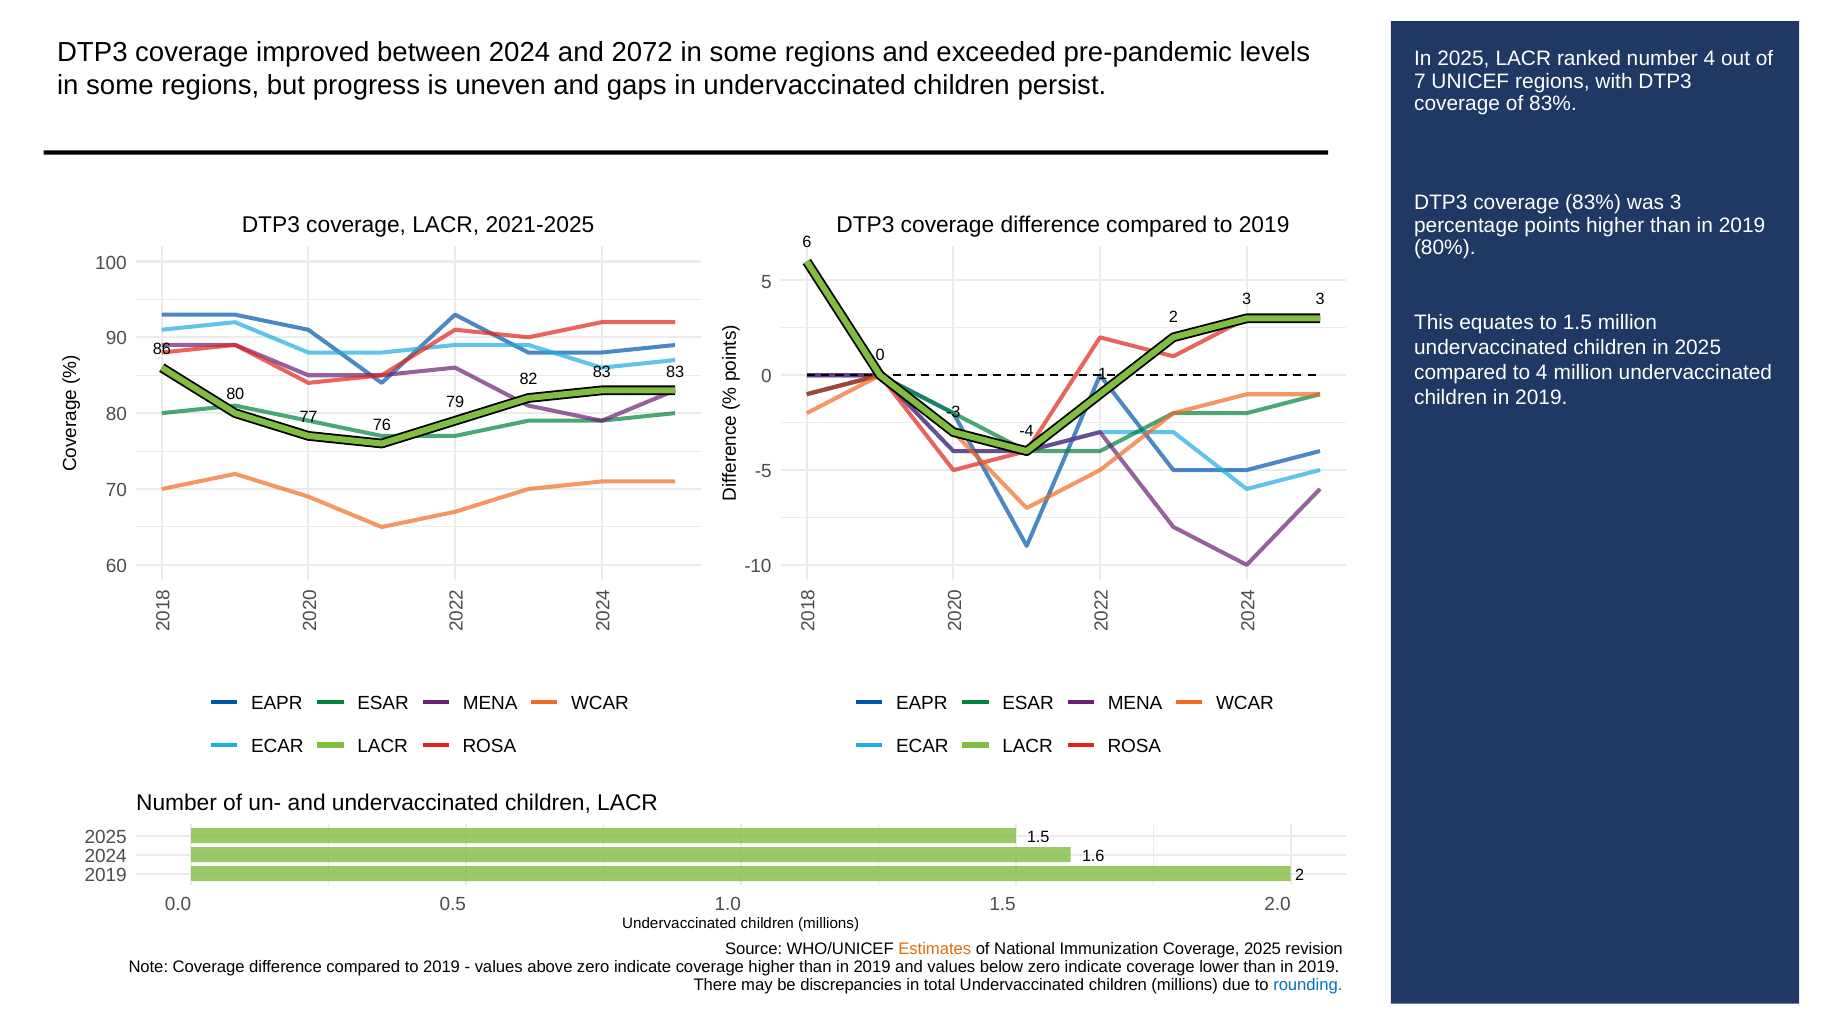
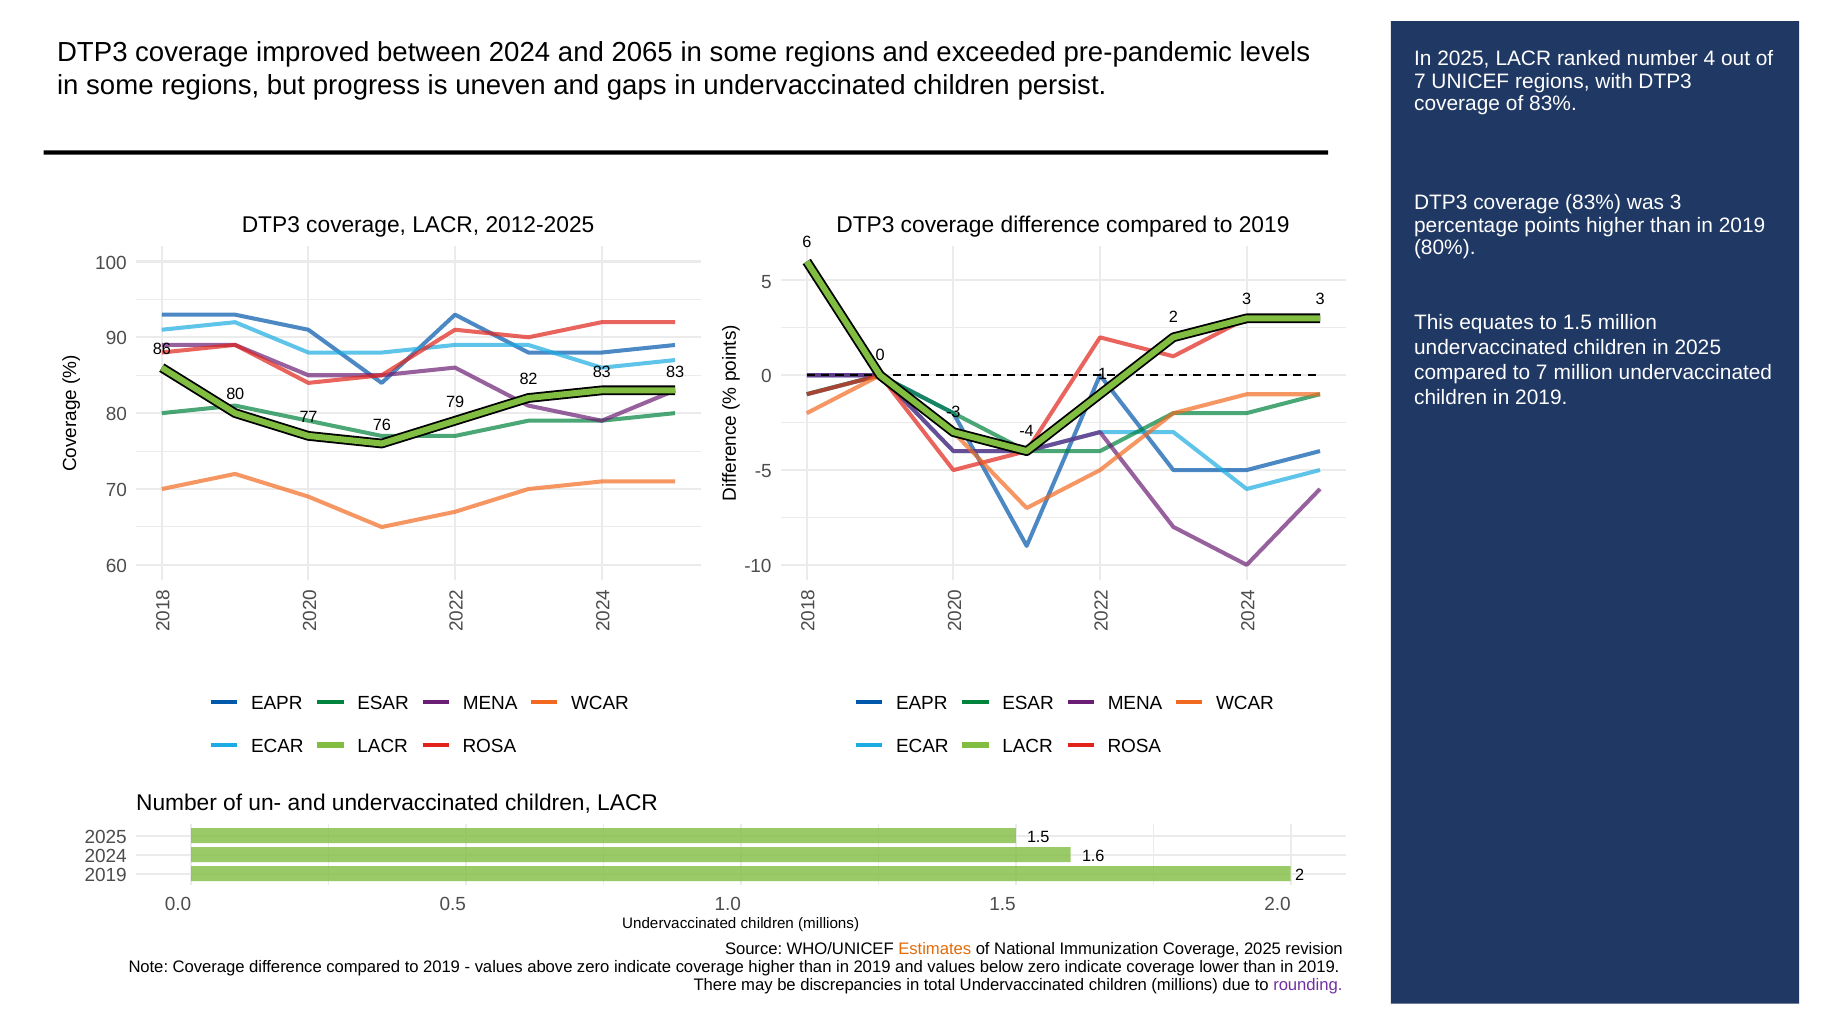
2072: 2072 -> 2065 (642, 53)
2021-2025: 2021-2025 -> 2012-2025 (540, 225)
to 4: 4 -> 7 (1542, 373)
rounding colour: blue -> purple (1308, 985)
